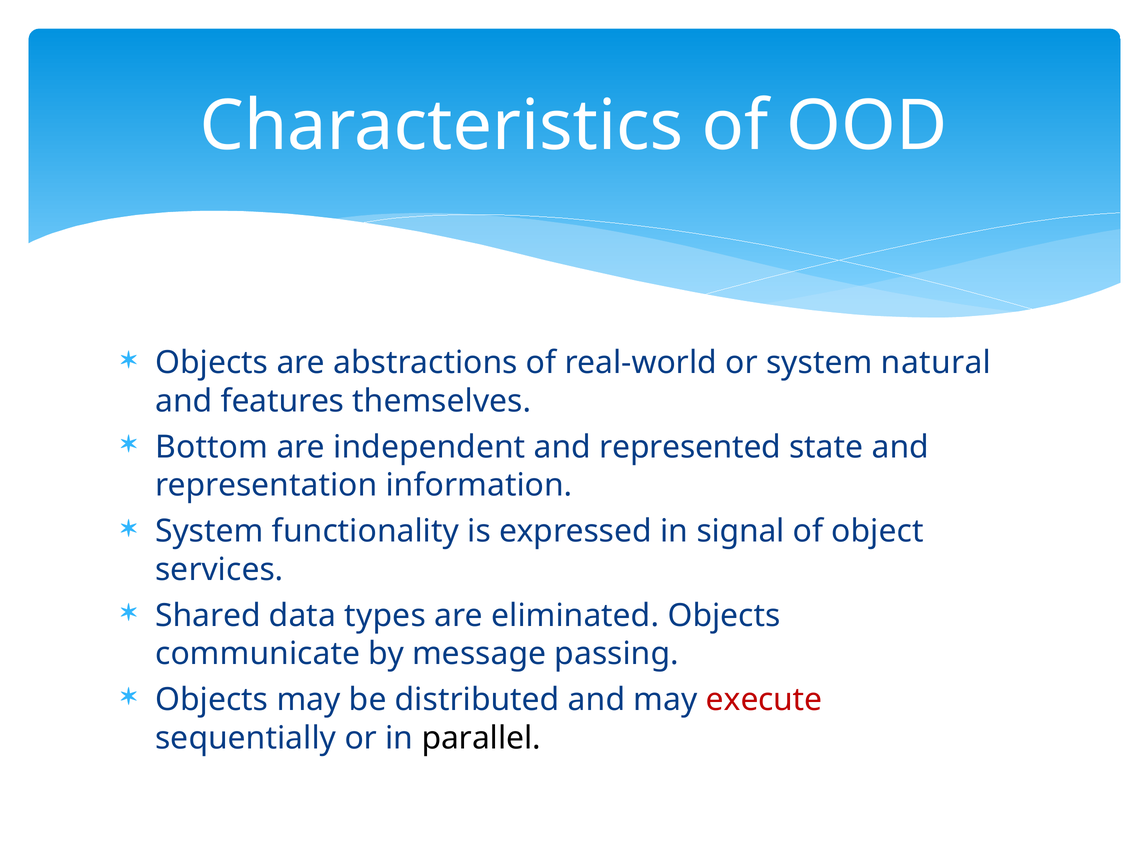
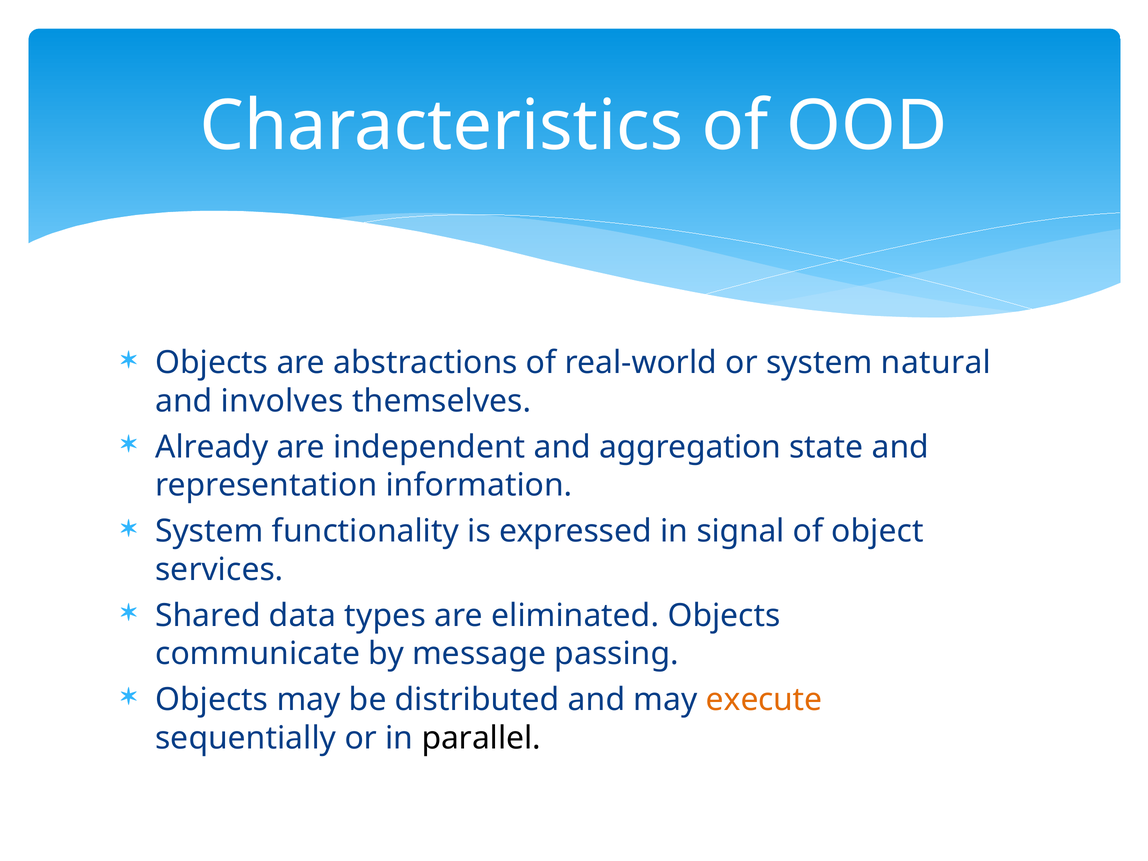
features: features -> involves (282, 401)
Bottom: Bottom -> Already (212, 447)
represented: represented -> aggregation (690, 447)
execute colour: red -> orange (764, 700)
